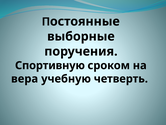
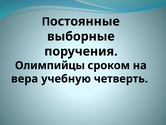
Спортивную: Спортивную -> Олимпийцы (50, 65)
